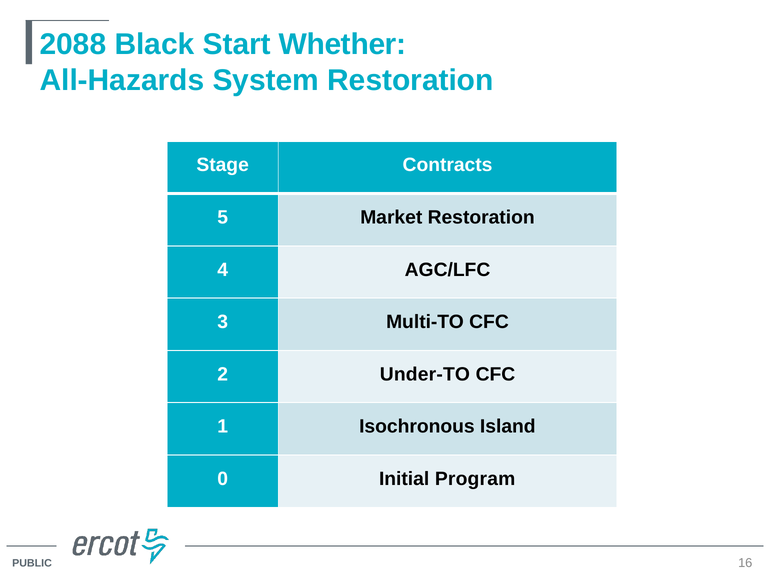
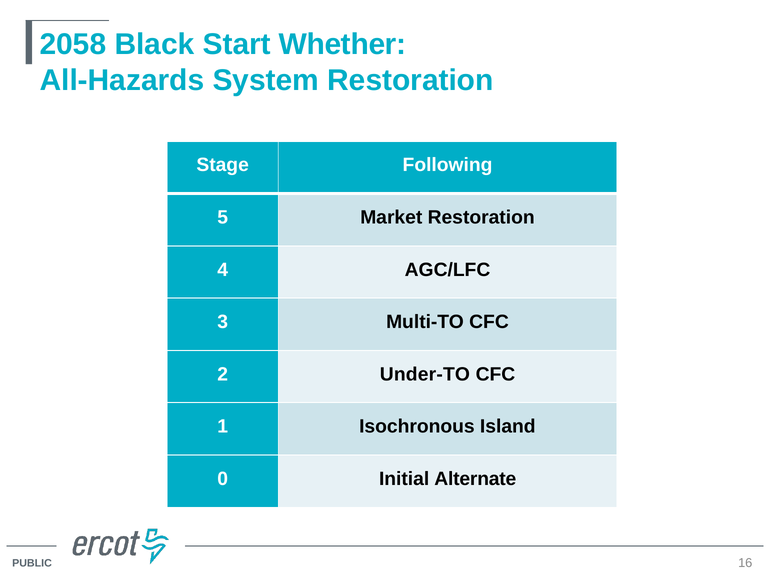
2088: 2088 -> 2058 (73, 44)
Contracts: Contracts -> Following (448, 165)
Program: Program -> Alternate (475, 479)
